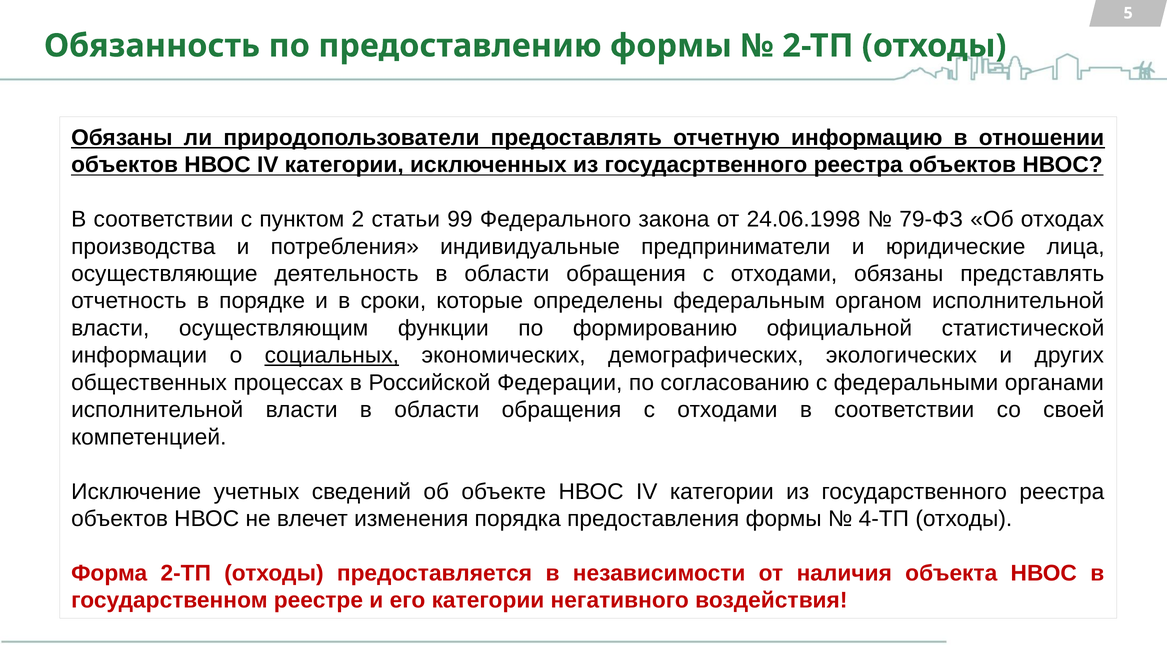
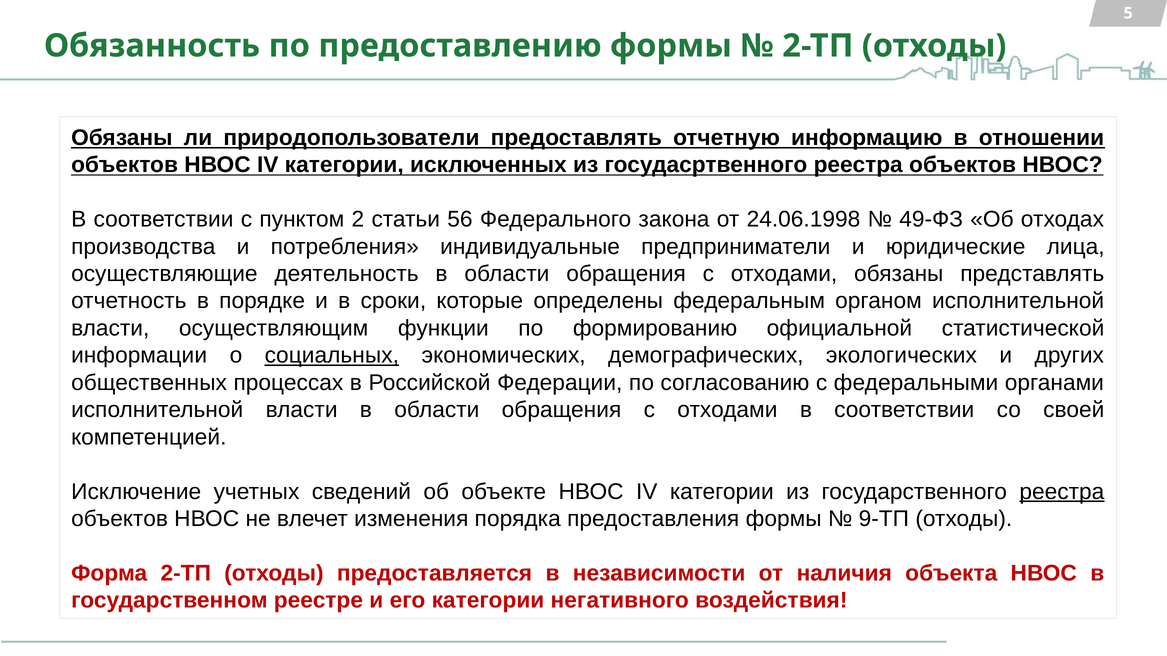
99: 99 -> 56 (460, 219)
79-ФЗ: 79-ФЗ -> 49-ФЗ (931, 219)
реестра underline: none -> present (1062, 492)
4-ТП: 4-ТП -> 9-ТП (884, 519)
